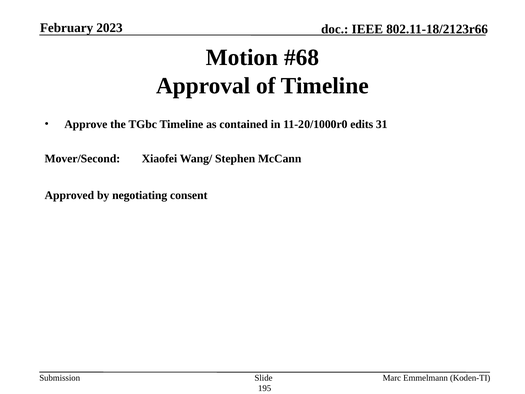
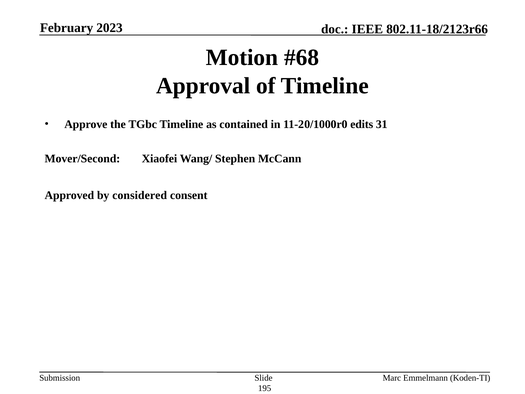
negotiating: negotiating -> considered (140, 195)
